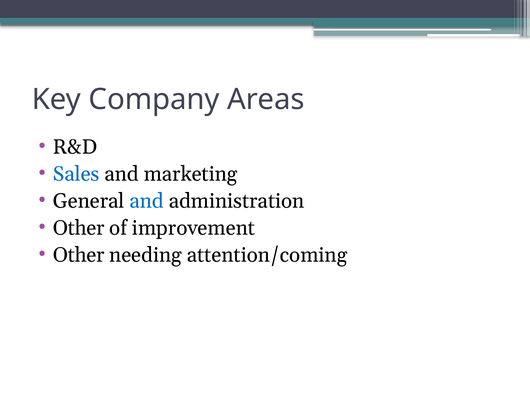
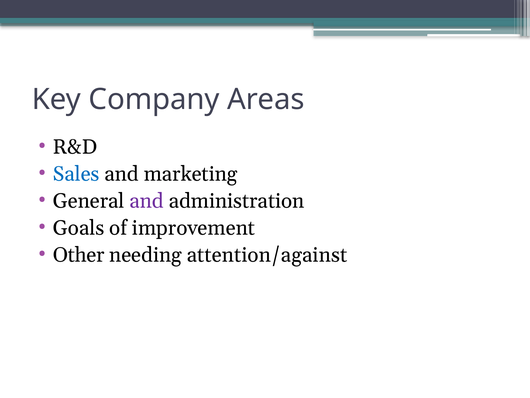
and colour: blue -> purple (147, 201)
Other: Other -> Goals (79, 228)
attention/coming: attention/coming -> attention/against (267, 255)
